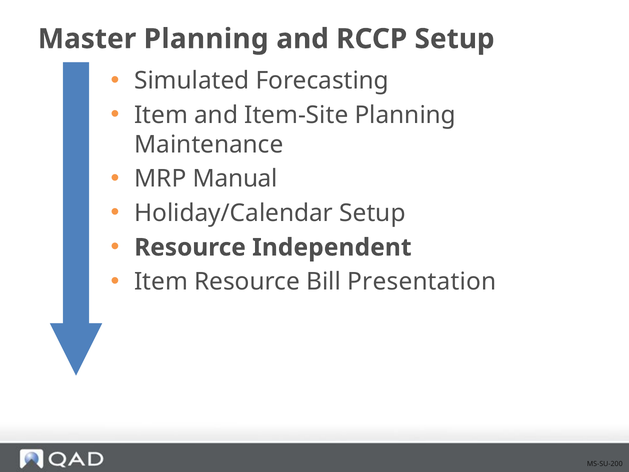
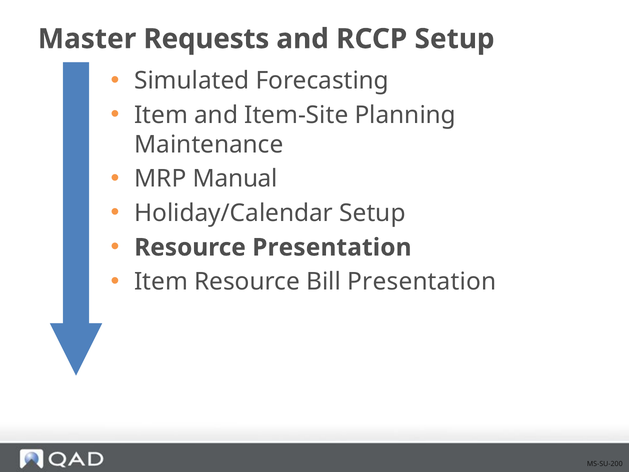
Planning: Planning -> Requests (206, 39)
Resource Independent: Independent -> Presentation (332, 247)
